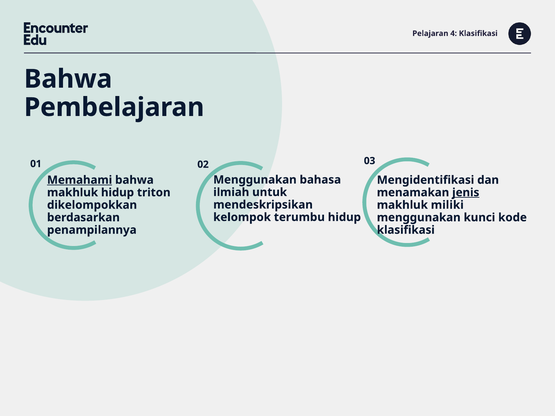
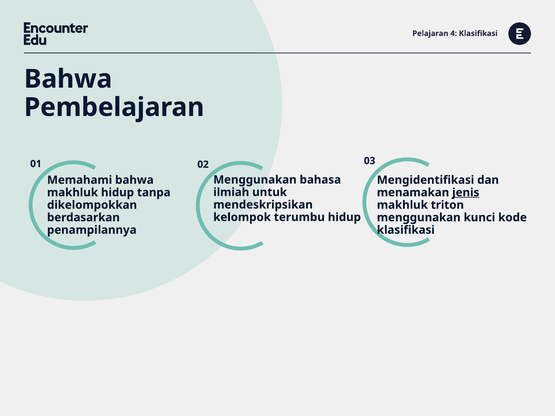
Memahami underline: present -> none (80, 180)
triton: triton -> tanpa (154, 193)
miliki: miliki -> triton (447, 205)
